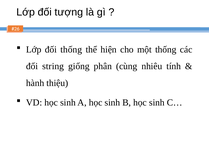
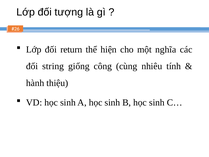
đối thống: thống -> return (71, 49)
một thống: thống -> nghĩa (166, 49)
phân: phân -> công (103, 66)
